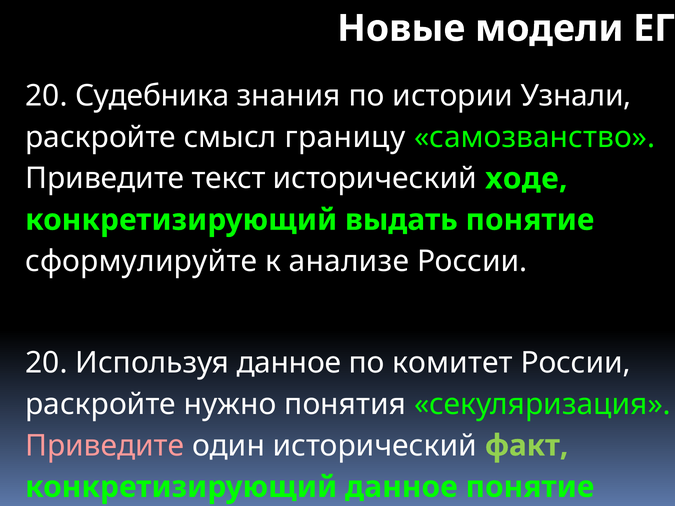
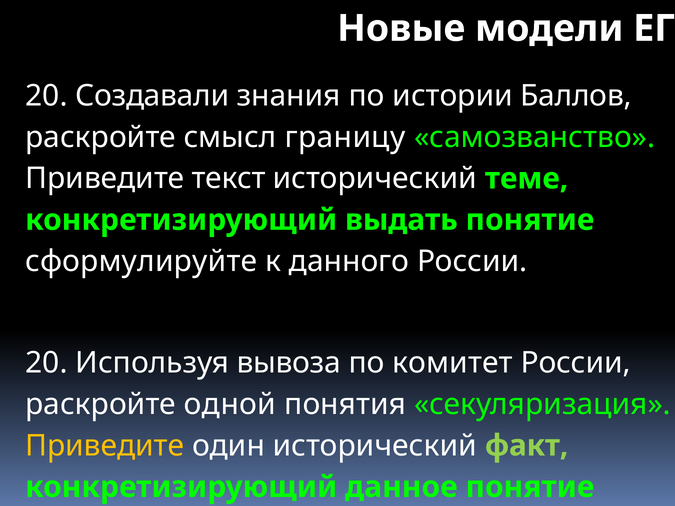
Судебника: Судебника -> Создавали (152, 96)
Узнали: Узнали -> Баллов (576, 96)
ходе: ходе -> теме (527, 179)
анализе: анализе -> данного (349, 261)
Используя данное: данное -> вывоза (289, 363)
нужно: нужно -> одной (230, 404)
Приведите colour: pink -> yellow (105, 446)
